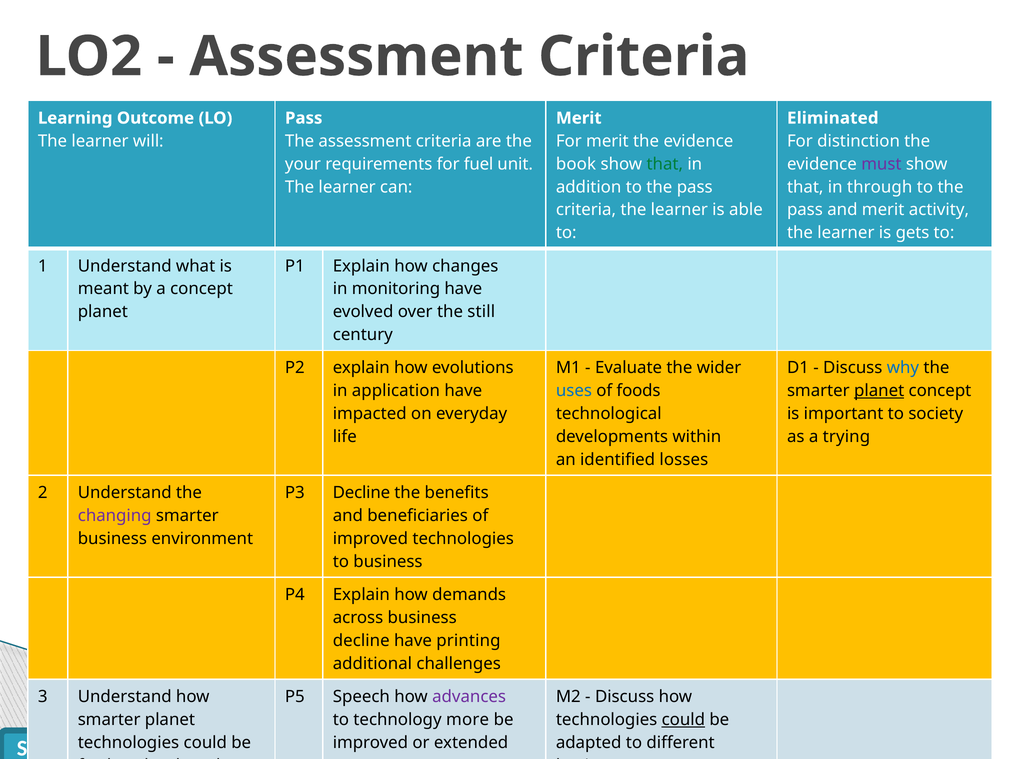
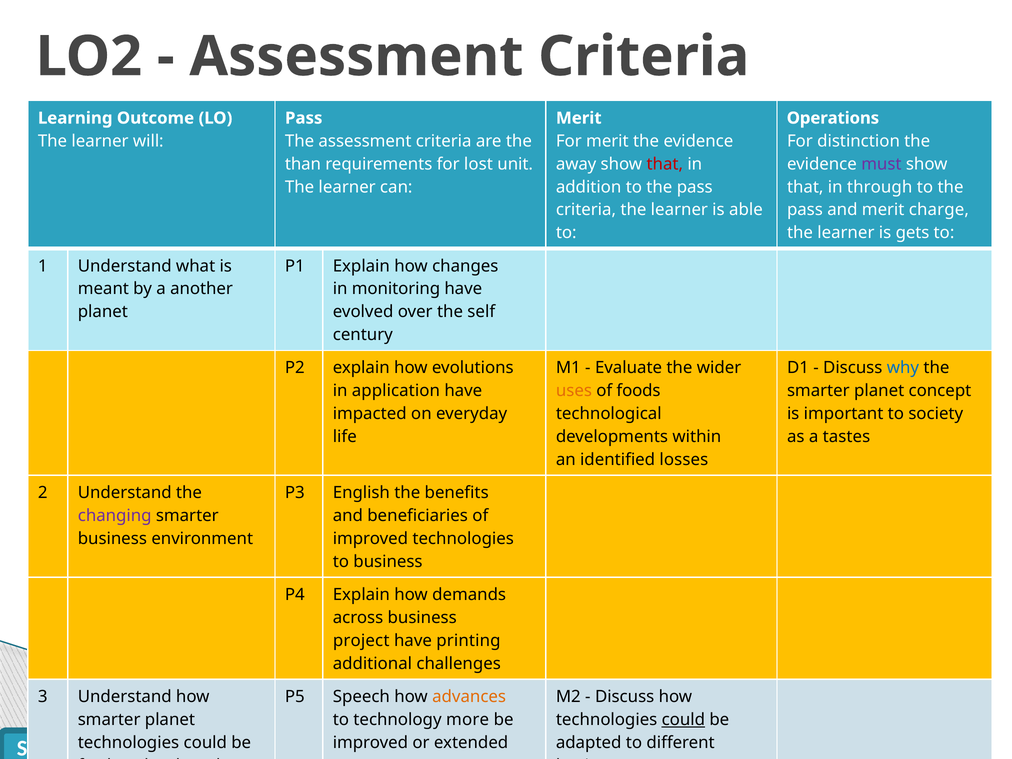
Eliminated: Eliminated -> Operations (833, 118)
your: your -> than (303, 164)
fuel: fuel -> lost (478, 164)
book: book -> away (576, 164)
that colour: green -> red (665, 164)
activity: activity -> charge (939, 210)
a concept: concept -> another (202, 289)
still: still -> self (481, 312)
uses colour: blue -> orange (574, 391)
planet underline: present -> none (879, 391)
trying: trying -> tastes (846, 437)
P3 Decline: Decline -> English (361, 493)
decline: decline -> project (361, 641)
advances colour: purple -> orange (469, 697)
